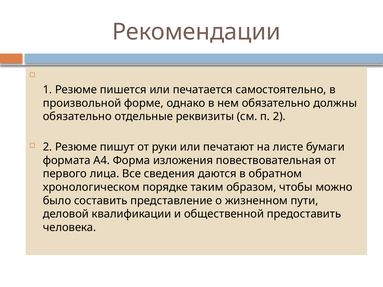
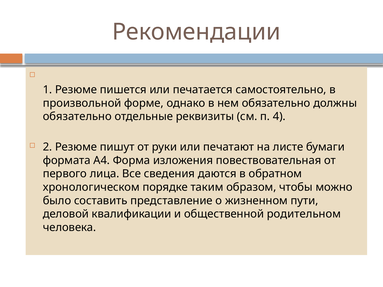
п 2: 2 -> 4 (279, 117)
предоставить: предоставить -> родительном (304, 214)
